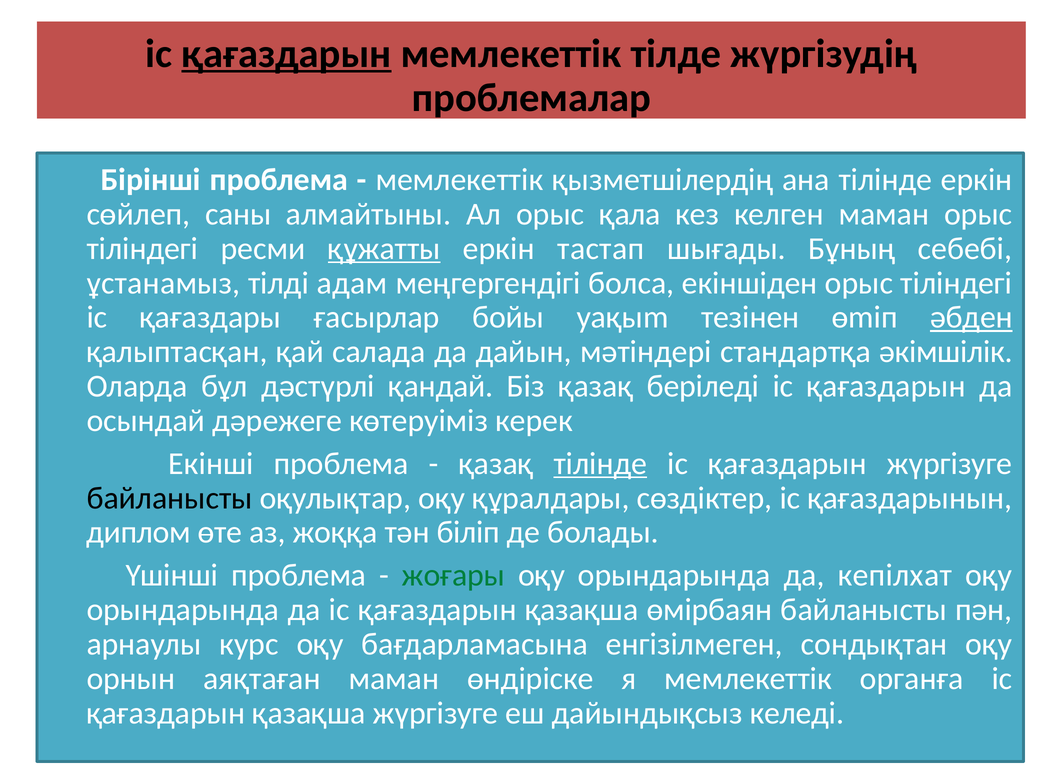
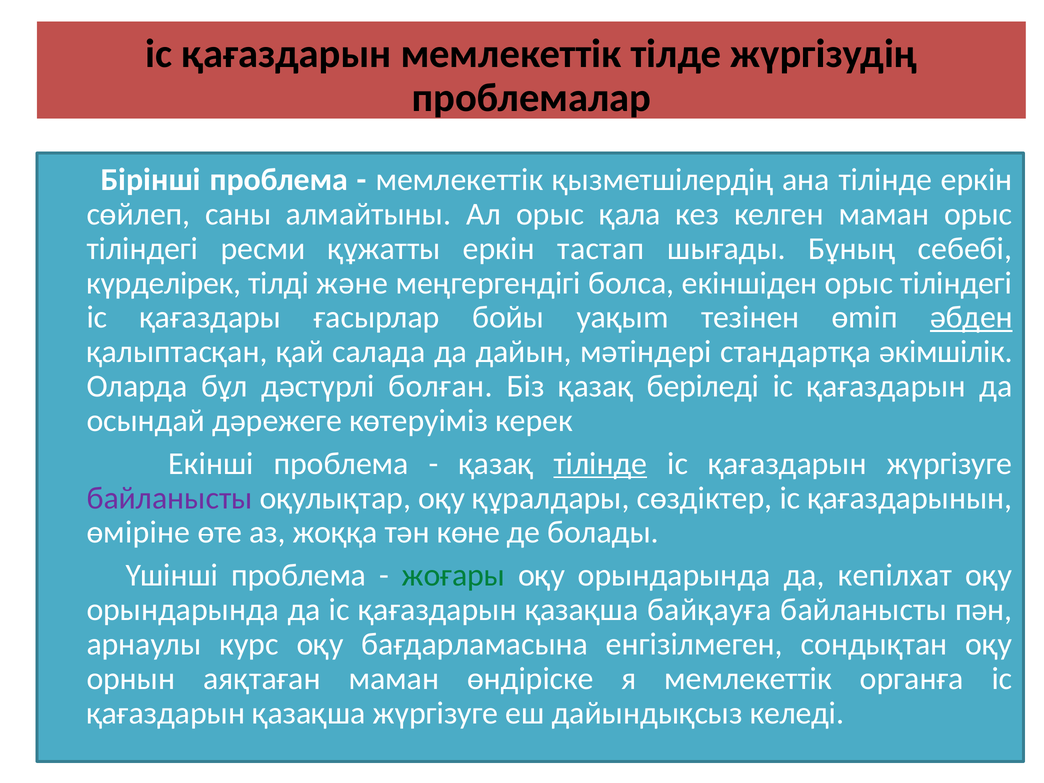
қағаздарын underline: present -> none (286, 54)
құжатты underline: present -> none (384, 249)
ұстанамыз: ұстанамыз -> күрделipек (164, 283)
адам: адам -> және (352, 283)
қандай: қандай -> болған (441, 386)
байланысты colour: black -> purple (170, 498)
диплом: диплом -> өміріне (138, 532)
біліп: біліп -> көне (468, 532)
өмipбаян: өмipбаян -> байқауға (709, 610)
